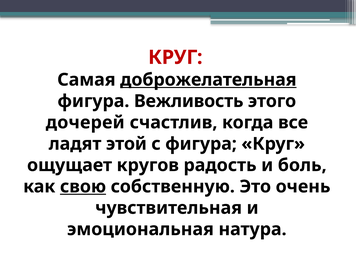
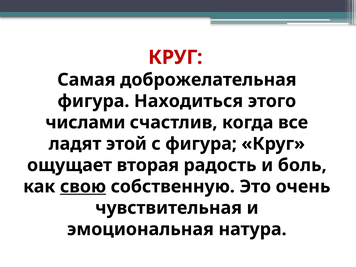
доброжелательная underline: present -> none (208, 80)
Вежливость: Вежливость -> Находиться (189, 101)
дочерей: дочерей -> числами (85, 122)
кругов: кругов -> вторая (148, 165)
